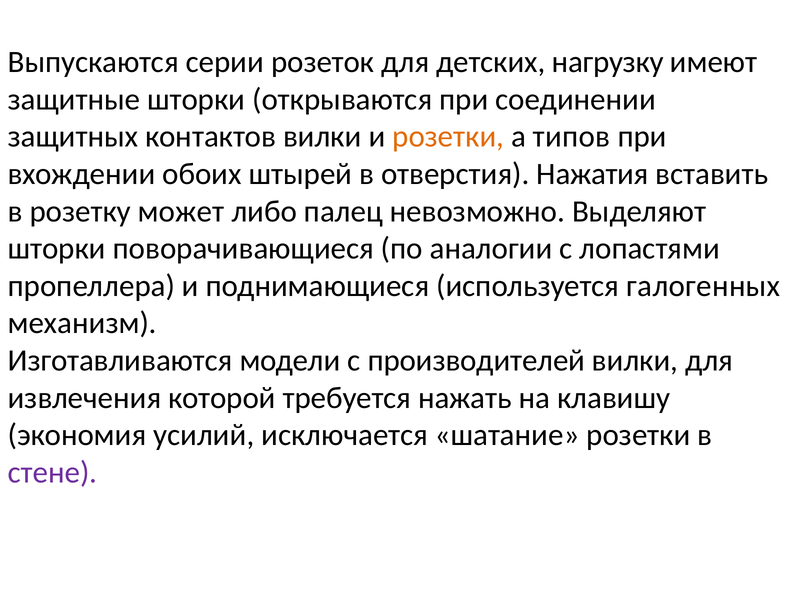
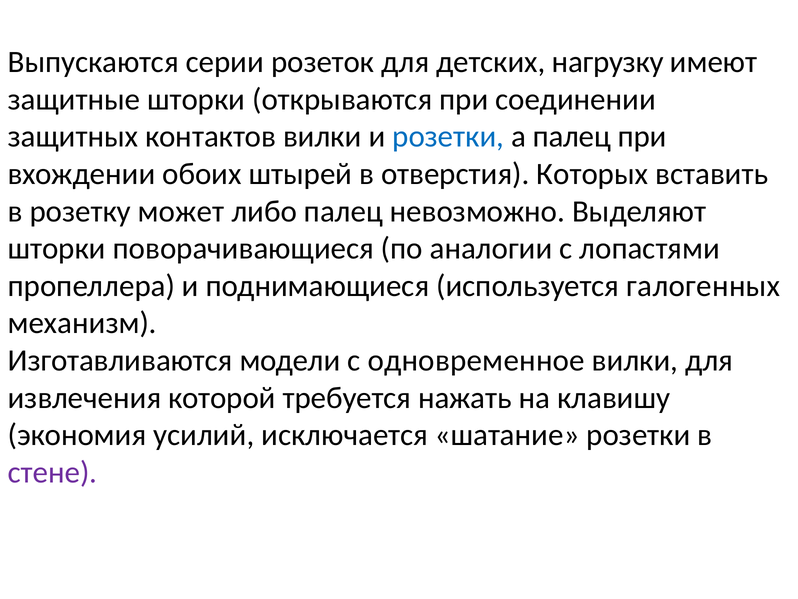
розетки colour: orange -> blue (448, 137)
а типов: типов -> палец (572, 137)
Нажатия: Нажатия -> Которых (592, 174)
производителей: производителей -> одновременное (476, 360)
